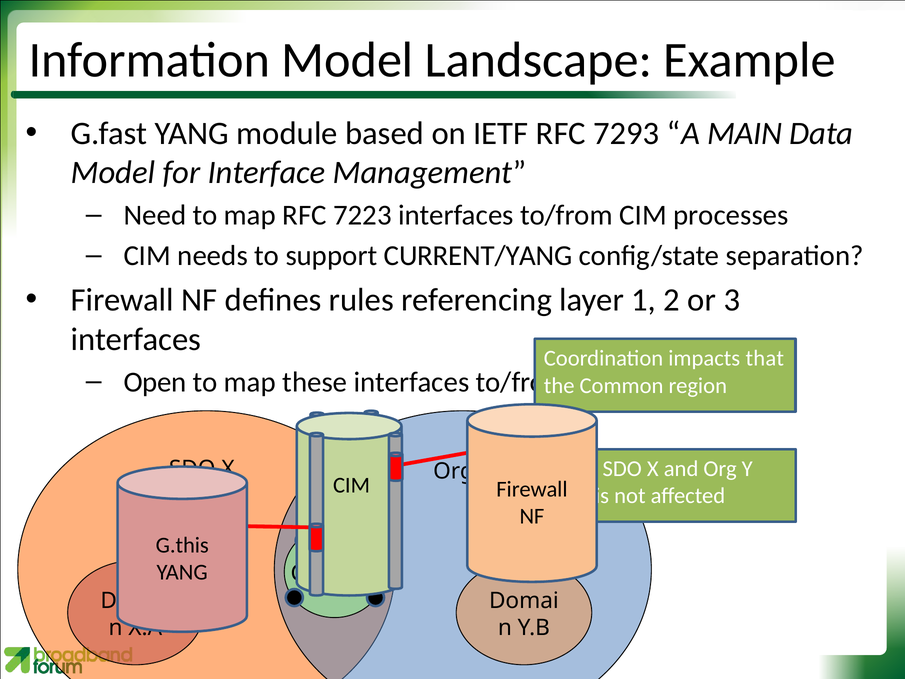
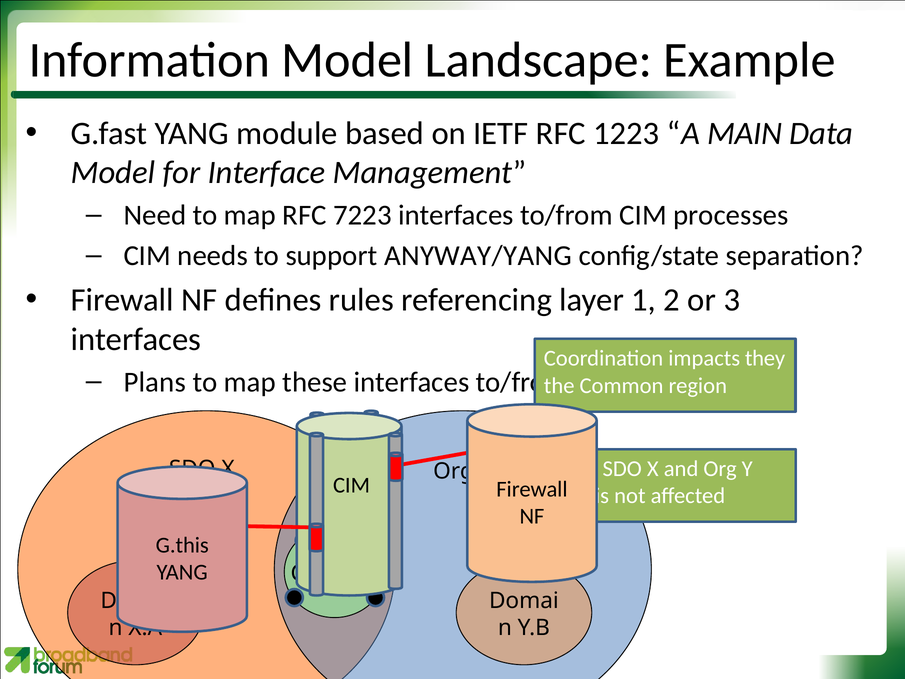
7293: 7293 -> 1223 (626, 133)
CURRENT/YANG: CURRENT/YANG -> ANYWAY/YANG (478, 256)
that: that -> they (765, 358)
Open: Open -> Plans (155, 382)
